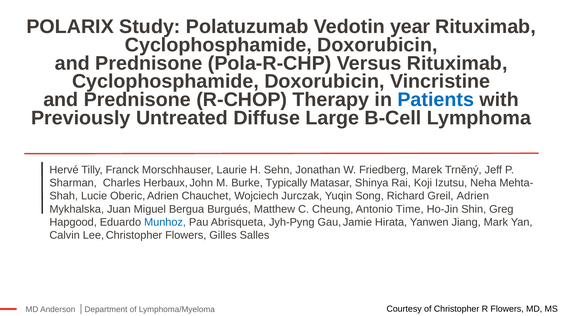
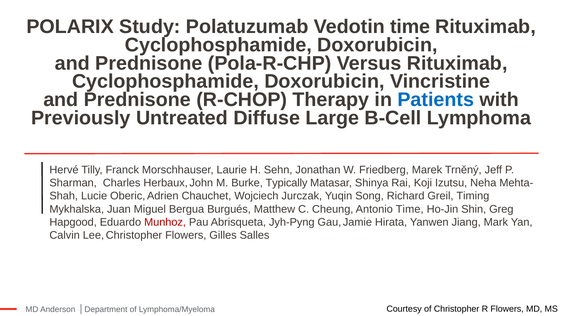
Vedotin year: year -> time (410, 27)
Greil Adrien: Adrien -> Timing (473, 196)
Munhoz colour: blue -> red (165, 223)
